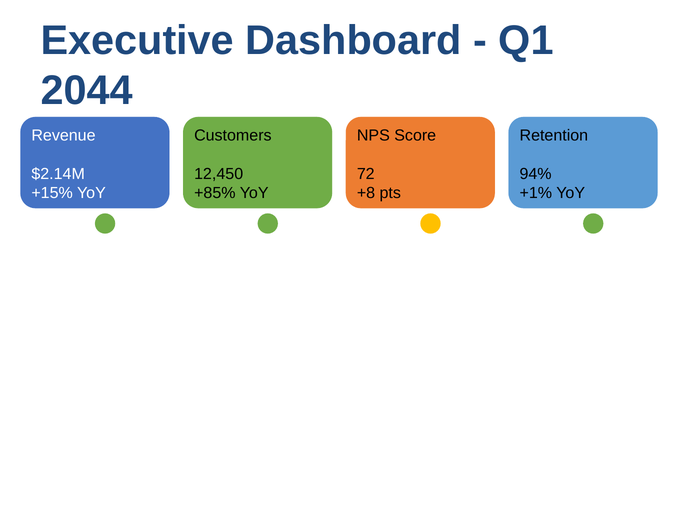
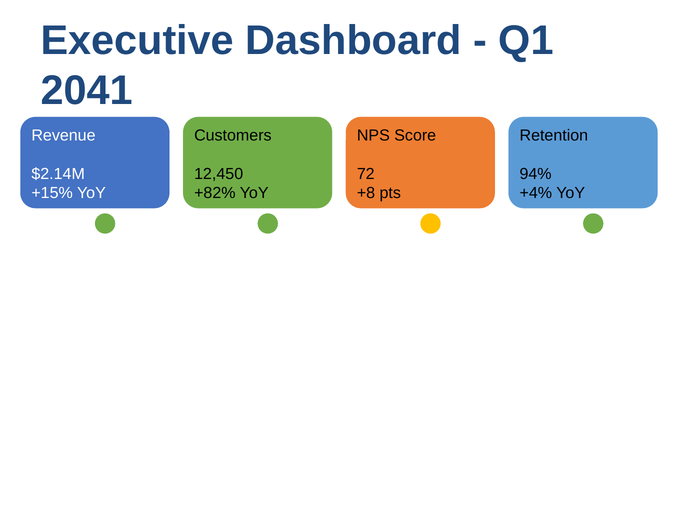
2044: 2044 -> 2041 (87, 90)
+85%: +85% -> +82% (215, 193)
+1%: +1% -> +4% (536, 193)
